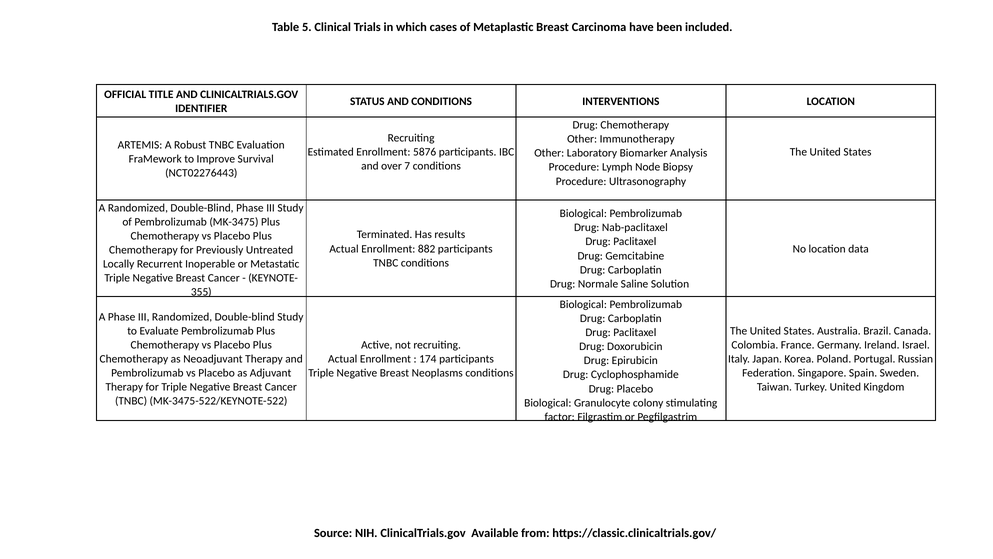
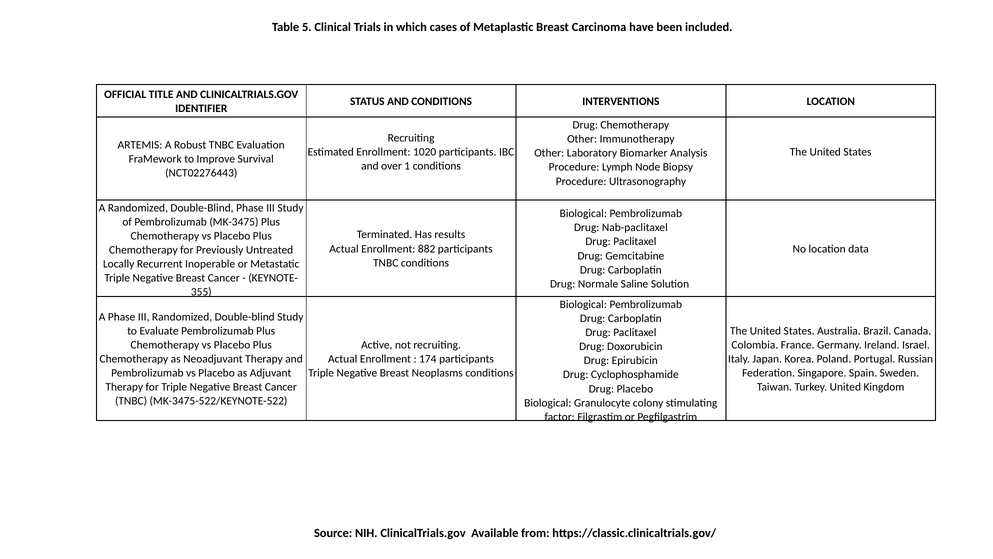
5876: 5876 -> 1020 (425, 152)
7: 7 -> 1 (407, 166)
